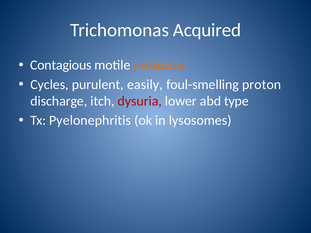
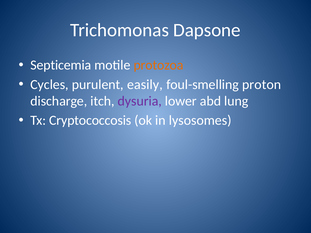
Acquired: Acquired -> Dapsone (207, 30)
Contagious: Contagious -> Septicemia (61, 65)
dysuria colour: red -> purple (140, 101)
type: type -> lung (236, 101)
Pyelonephritis: Pyelonephritis -> Cryptococcosis (90, 121)
